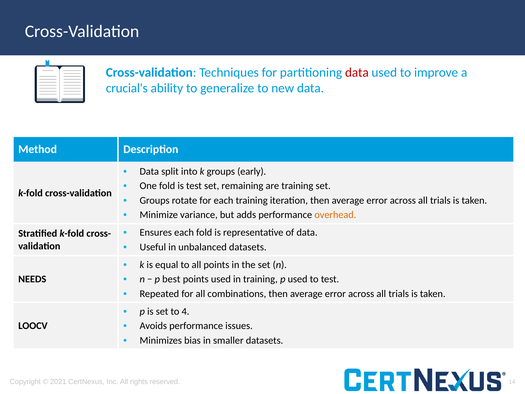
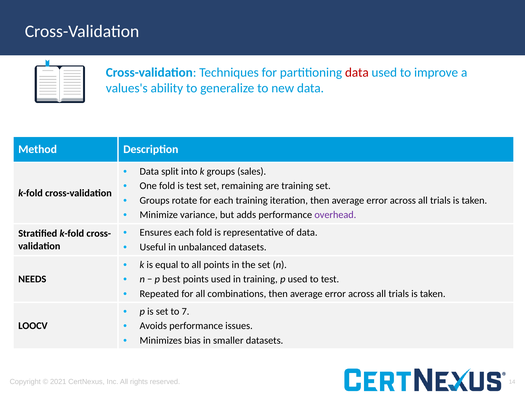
crucial's: crucial's -> values's (127, 88)
early: early -> sales (252, 171)
overhead colour: orange -> purple (335, 215)
4: 4 -> 7 (186, 311)
